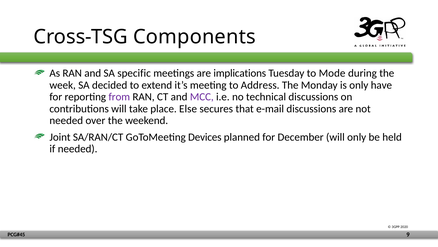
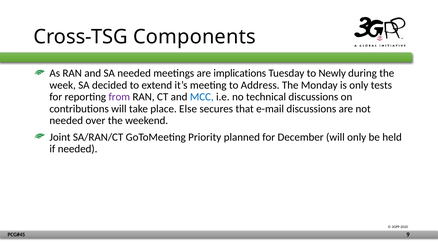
SA specific: specific -> needed (134, 73)
Mode: Mode -> Newly (332, 73)
have: have -> tests (381, 85)
MCC colour: purple -> blue (202, 97)
Devices: Devices -> Priority (205, 137)
